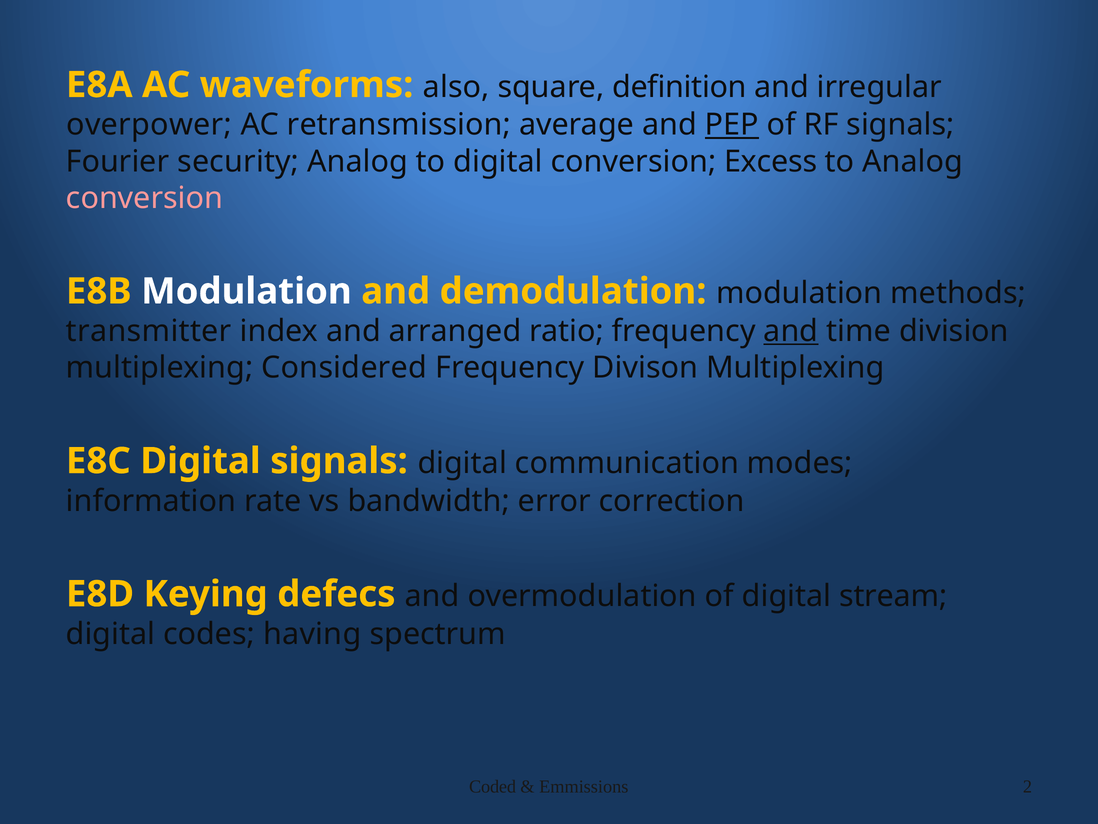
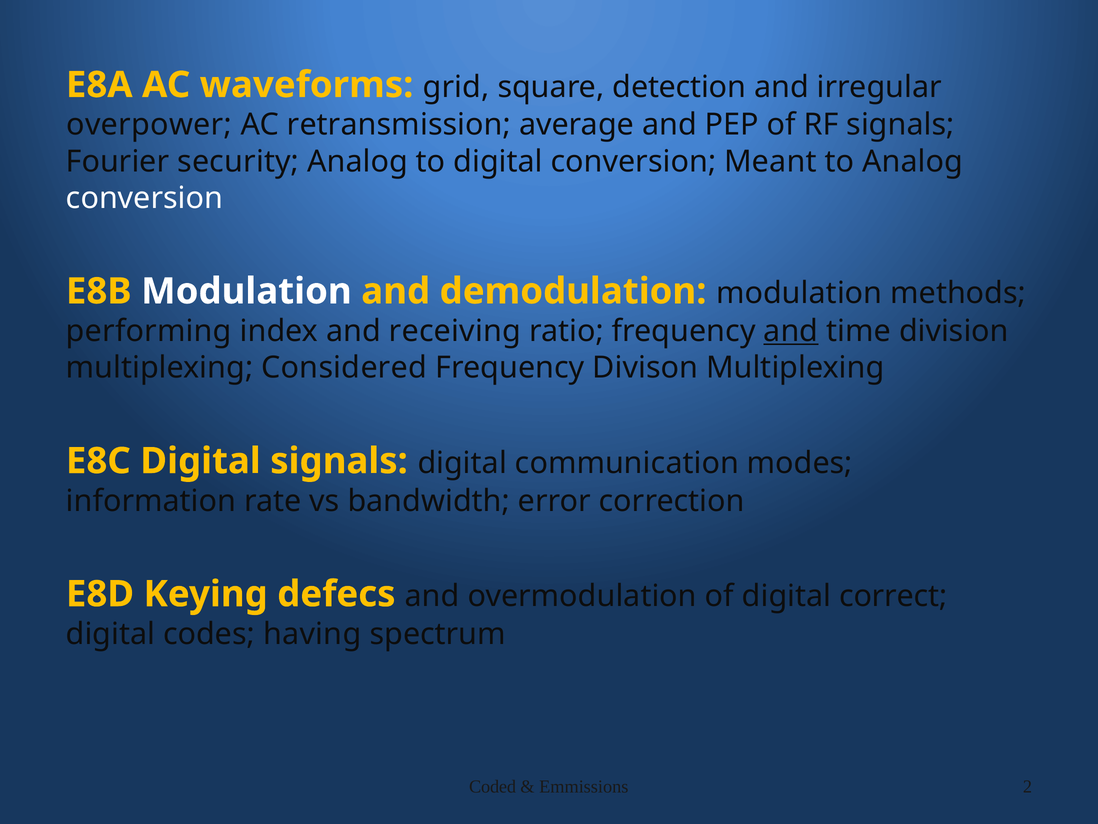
also: also -> grid (456, 87)
definition: definition -> detection (679, 87)
PEP underline: present -> none (732, 125)
Excess: Excess -> Meant (770, 161)
conversion colour: pink -> white (144, 198)
transmitter: transmitter -> performing (149, 331)
arranged: arranged -> receiving (455, 331)
stream: stream -> correct (893, 596)
